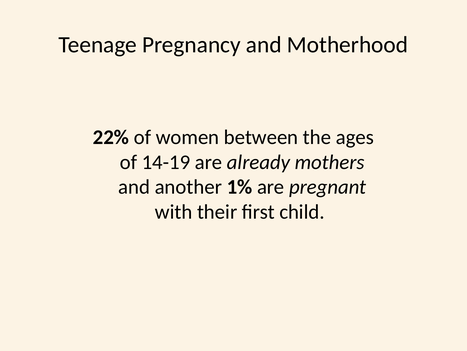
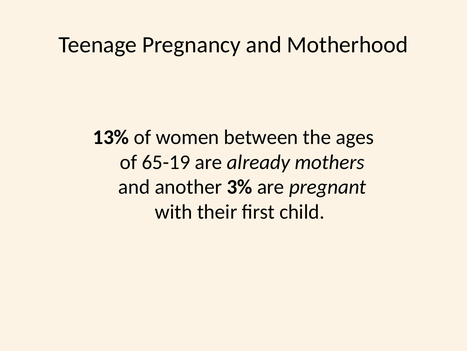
22%: 22% -> 13% (111, 137)
14-19: 14-19 -> 65-19 (166, 162)
1%: 1% -> 3% (240, 187)
